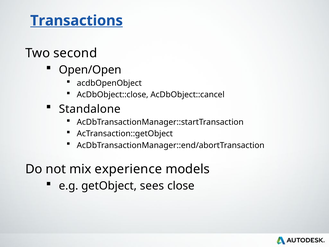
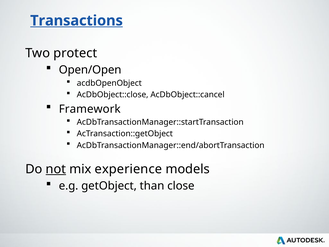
second: second -> protect (75, 53)
Standalone: Standalone -> Framework (90, 109)
not underline: none -> present (56, 169)
sees: sees -> than (152, 186)
